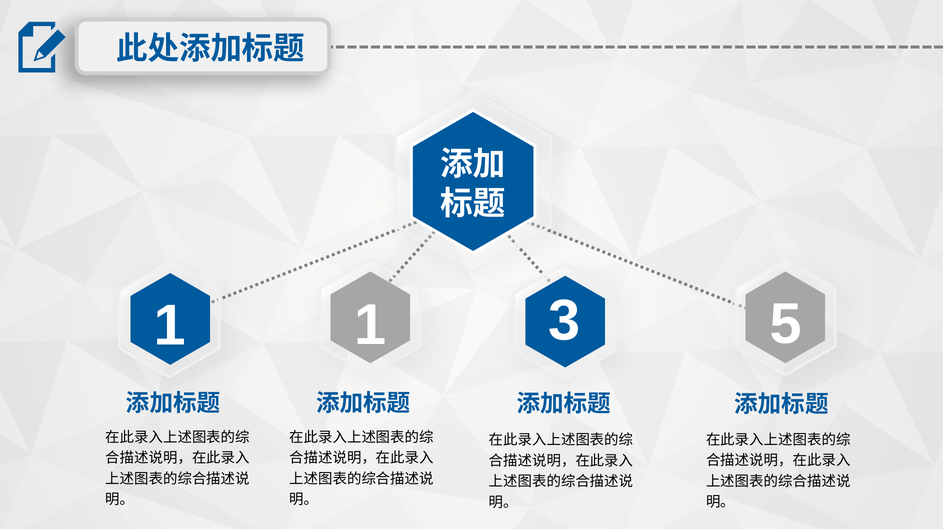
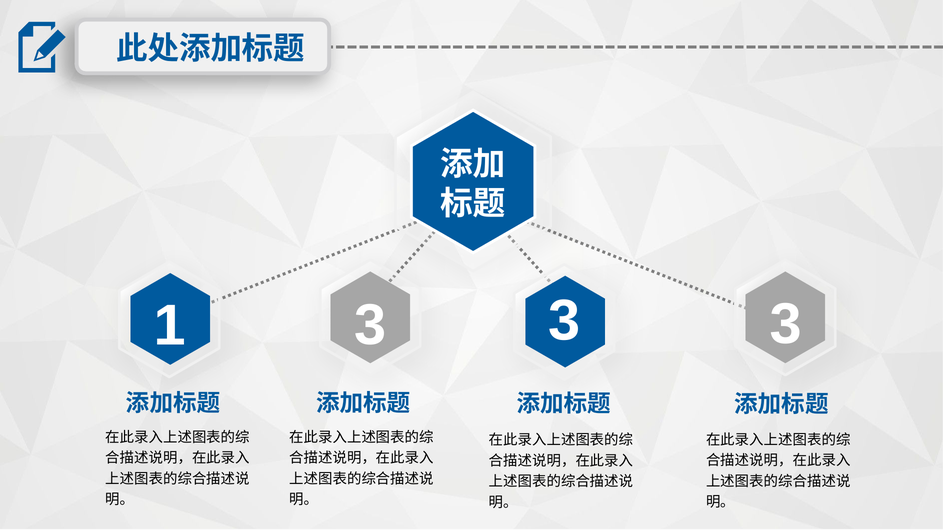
1 1: 1 -> 3 (370, 325)
5: 5 -> 3 (786, 325)
